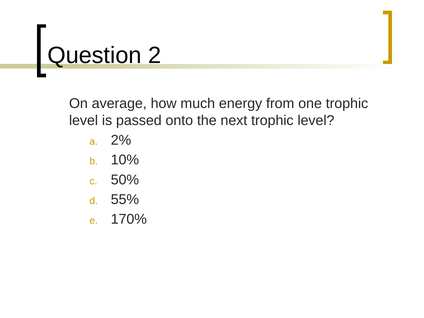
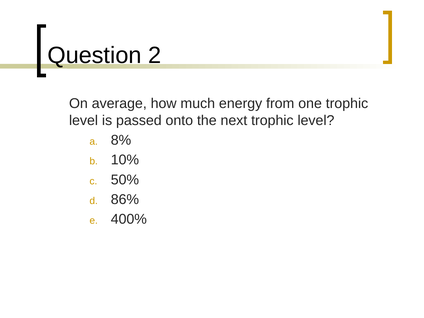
2%: 2% -> 8% (121, 140)
55%: 55% -> 86% (125, 200)
170%: 170% -> 400% (129, 219)
